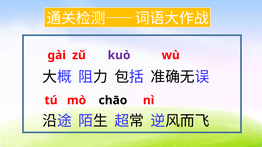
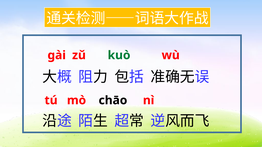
kuò colour: purple -> green (119, 55)
